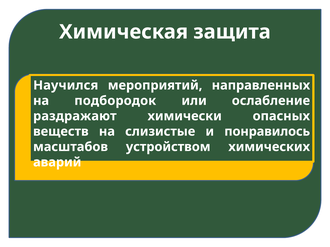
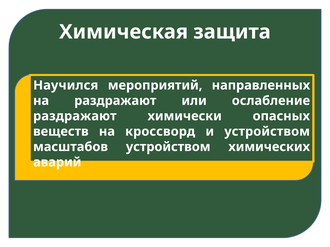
на подбородок: подбородок -> раздражают (115, 101)
слизистые: слизистые -> кроссворд (160, 132)
и понравилось: понравилось -> устройством (267, 132)
